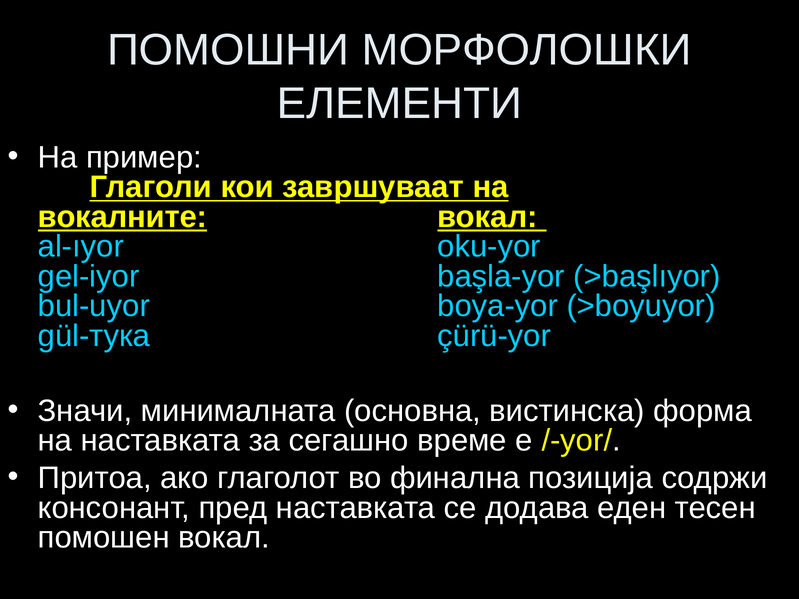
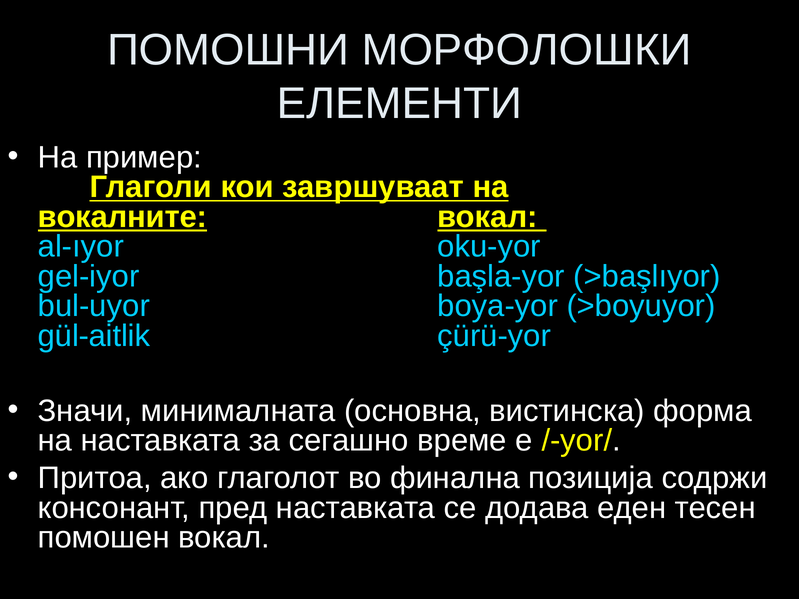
gül-тука: gül-тука -> gül-aitlik (94, 336)
